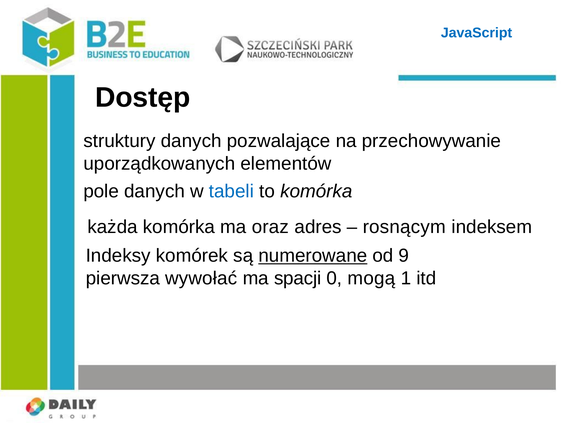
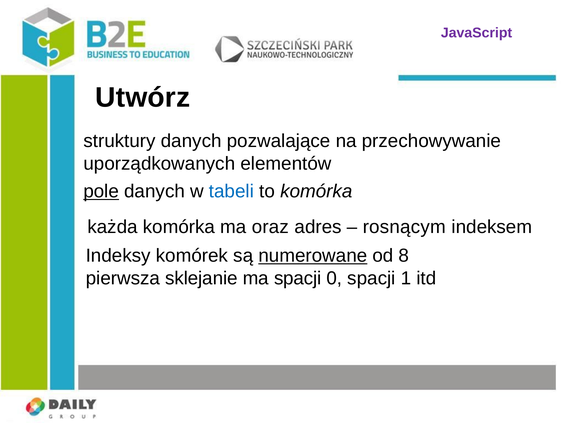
JavaScript colour: blue -> purple (477, 33)
Dostęp: Dostęp -> Utwórz (143, 98)
pole underline: none -> present (101, 192)
9: 9 -> 8 (404, 256)
wywołać: wywołać -> sklejanie (201, 279)
0 mogą: mogą -> spacji (371, 279)
